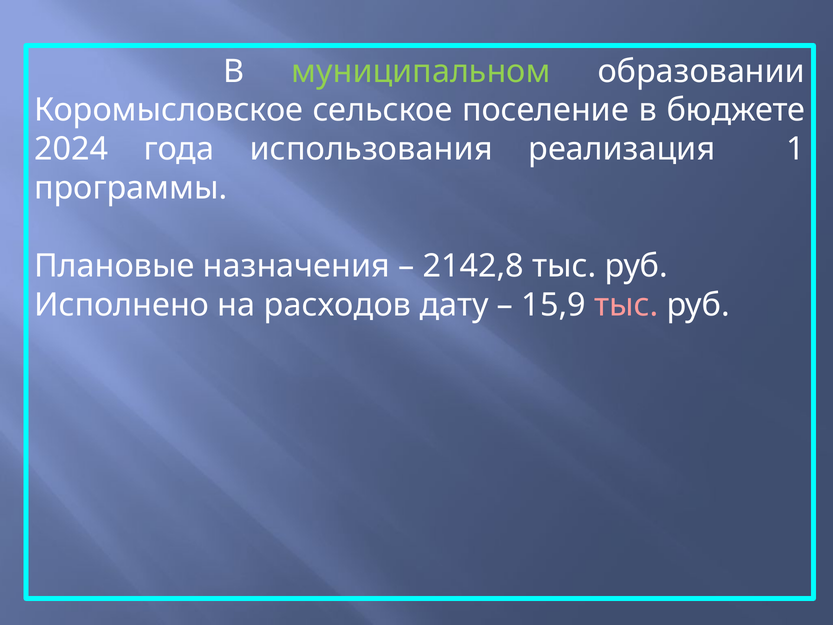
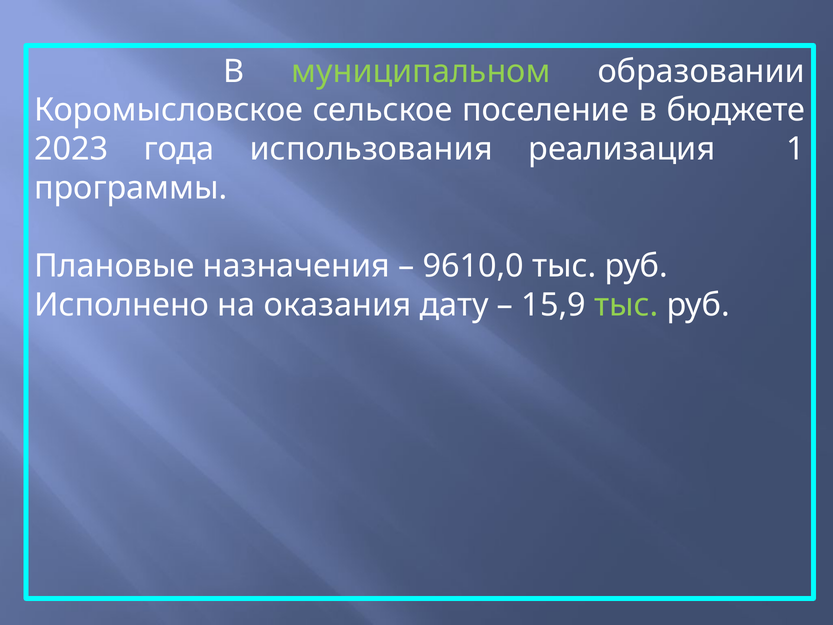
2024: 2024 -> 2023 (71, 149)
2142,8: 2142,8 -> 9610,0 (473, 266)
расходов: расходов -> оказания (338, 305)
тыс colour: pink -> light green (626, 305)
